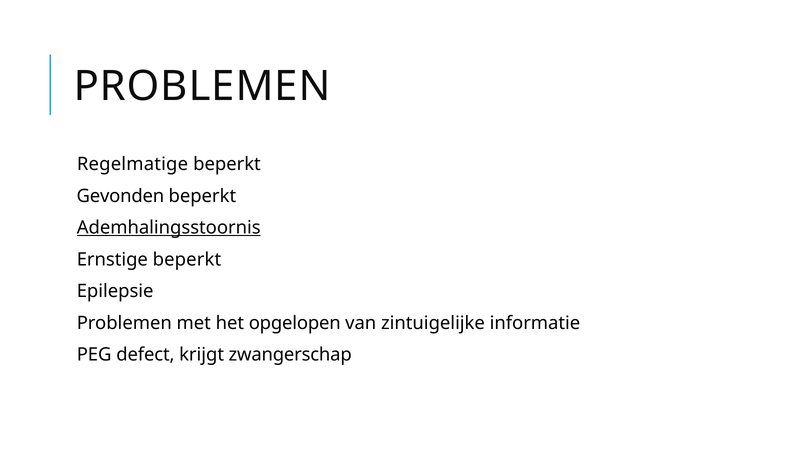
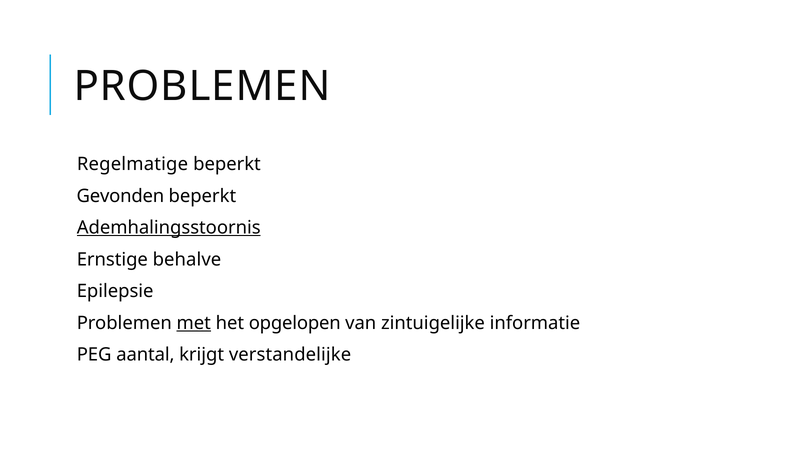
Ernstige beperkt: beperkt -> behalve (187, 259)
met underline: none -> present (194, 322)
defect: defect -> aantal (145, 354)
zwangerschap: zwangerschap -> verstandelijke (290, 354)
